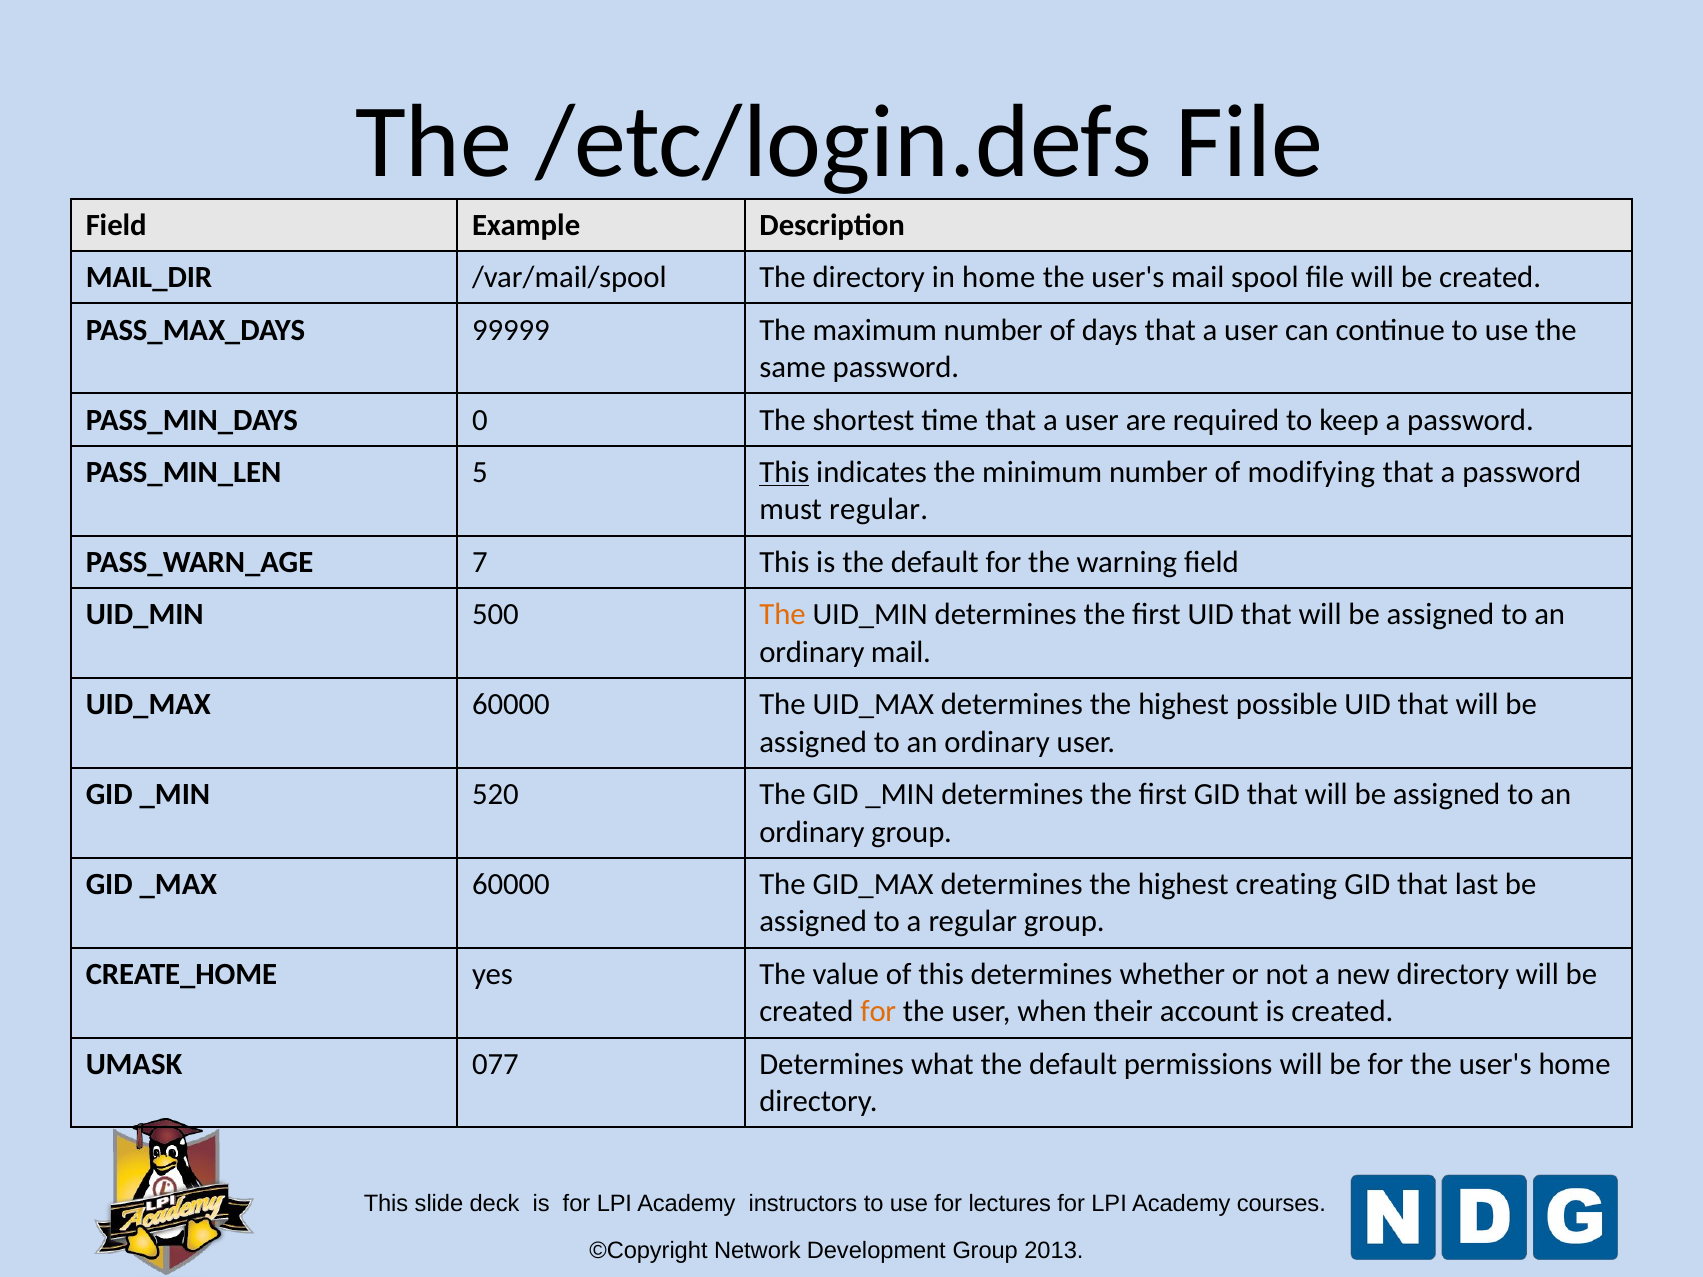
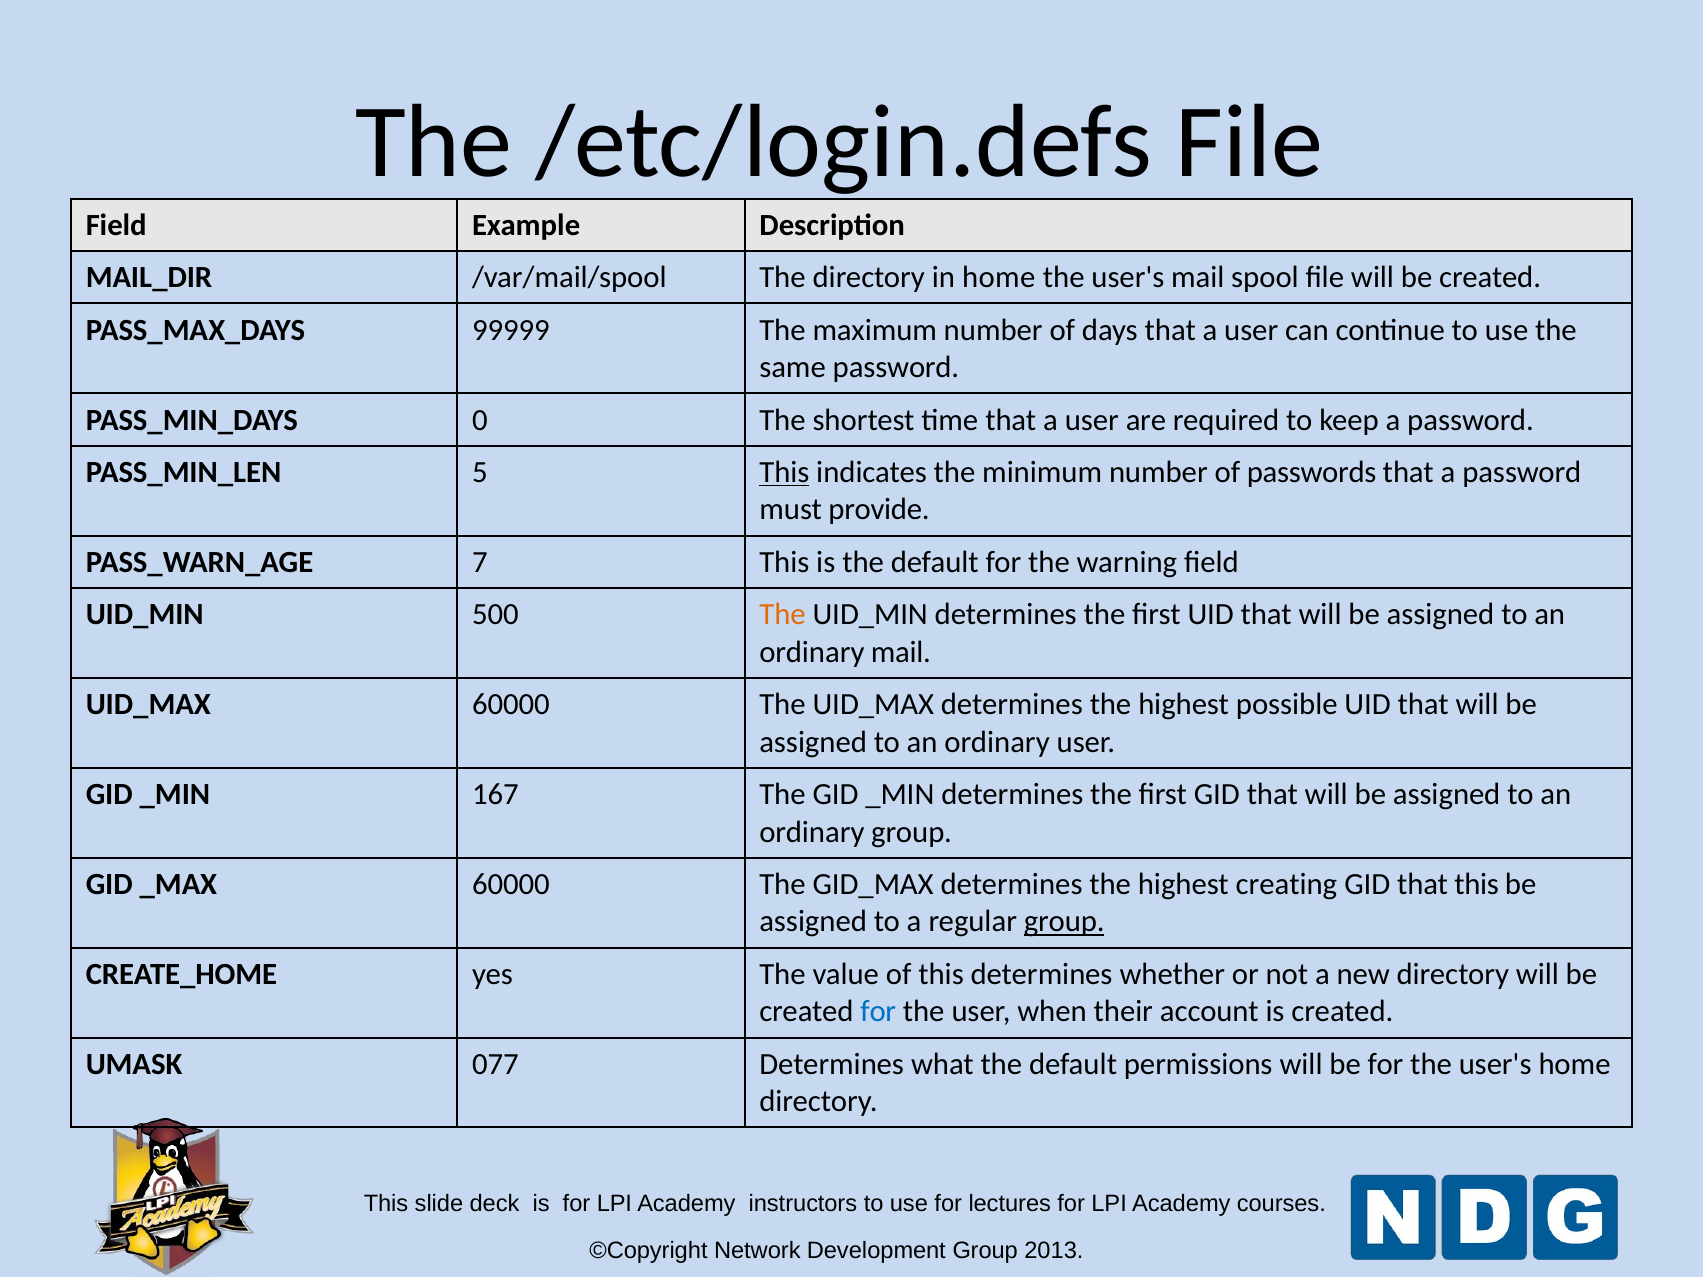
modifying: modifying -> passwords (1312, 472)
must regular: regular -> provide (879, 510)
520: 520 -> 167 (495, 795)
that last: last -> this (1477, 884)
group underline: none -> present (1064, 922)
for colour: orange -> blue (878, 1012)
